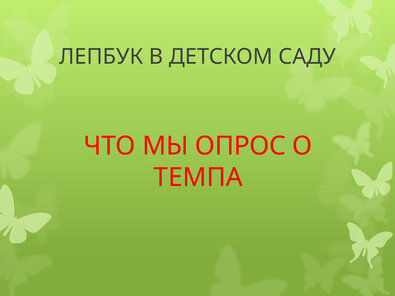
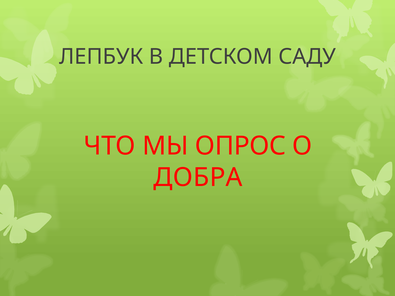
ТЕМПА: ТЕМПА -> ДОБРА (198, 178)
